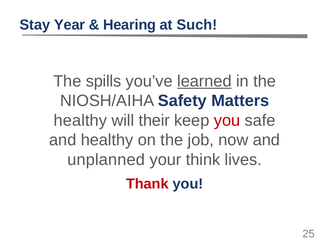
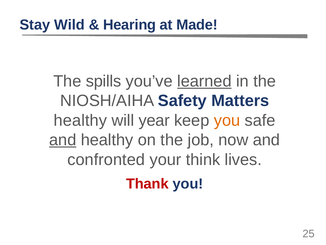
Year: Year -> Wild (69, 25)
Such: Such -> Made (197, 25)
their: their -> year (154, 120)
you colour: red -> orange (227, 120)
and underline: none -> present (63, 140)
unplanned: unplanned -> confronted (106, 159)
